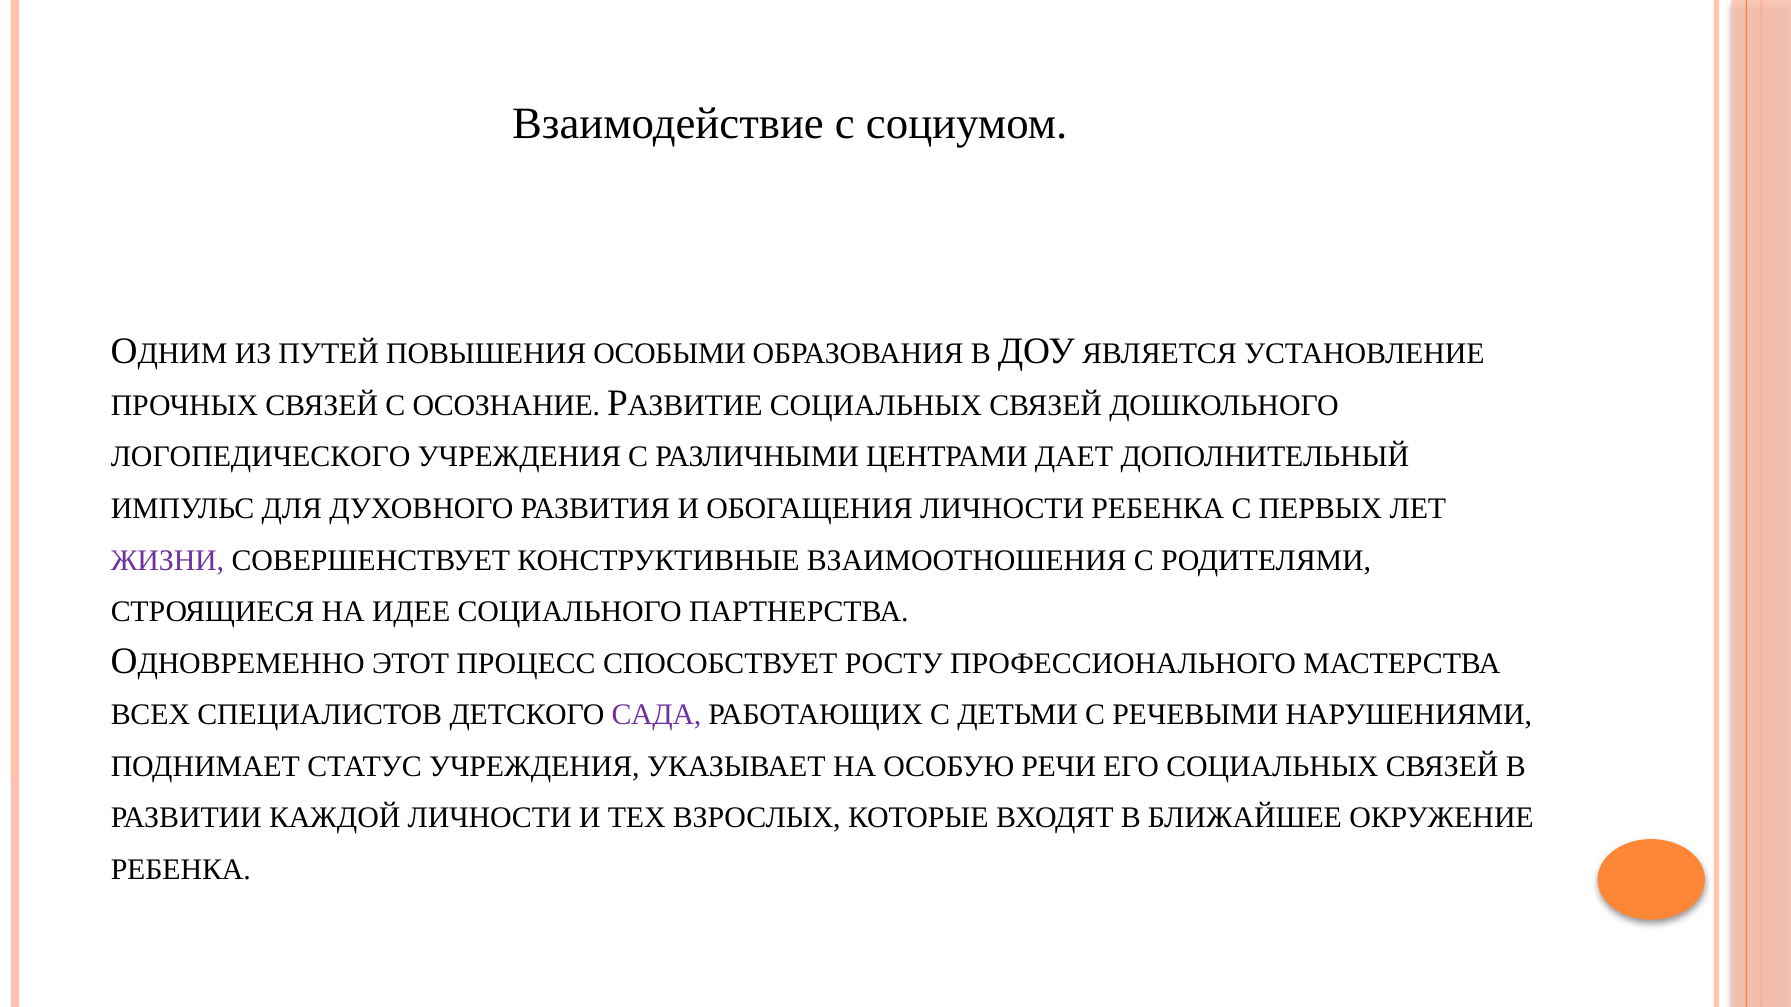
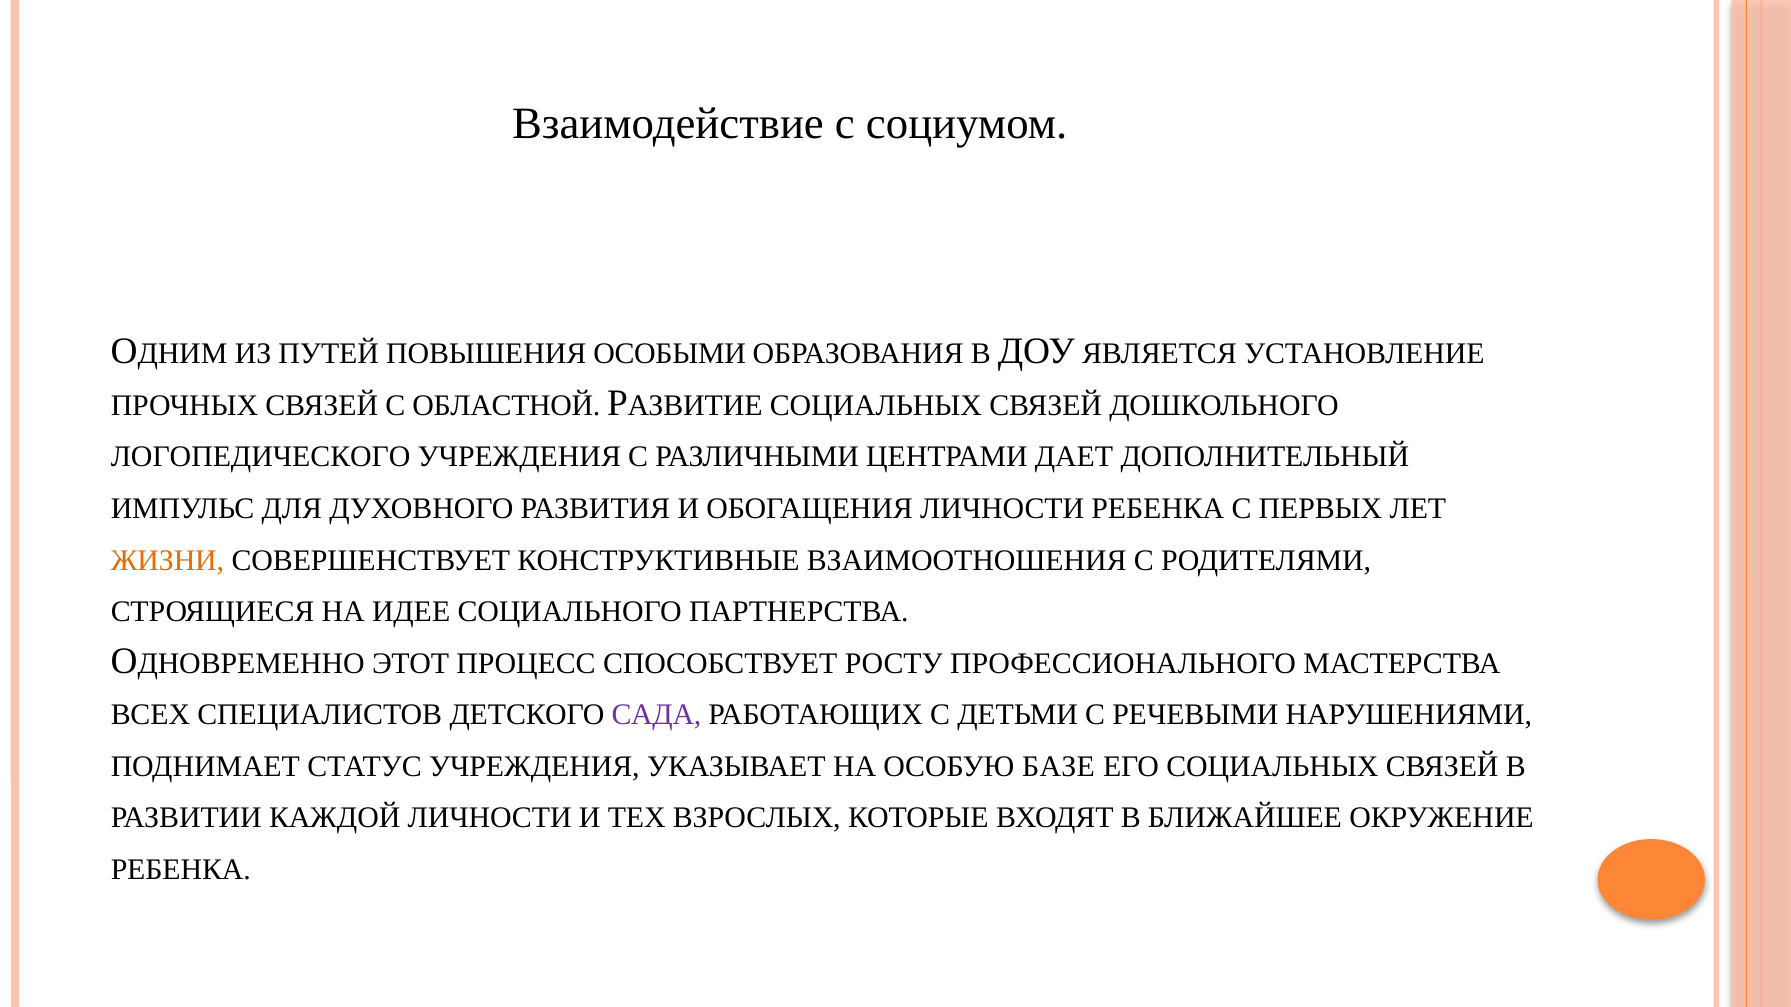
ОСОЗНАНИЕ: ОСОЗНАНИЕ -> ОБЛАСТНОЙ (506, 406)
ЖИЗНИ colour: purple -> orange (167, 560)
РЕЧИ: РЕЧИ -> БАЗЕ (1059, 767)
